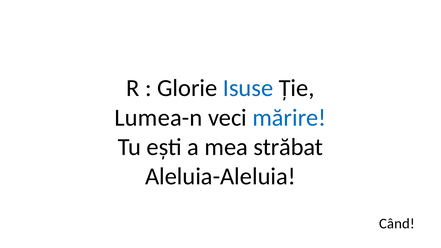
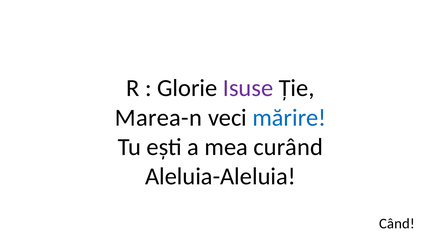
Isuse colour: blue -> purple (248, 88)
Lumea-n: Lumea-n -> Marea-n (158, 118)
străbat: străbat -> curând (288, 147)
